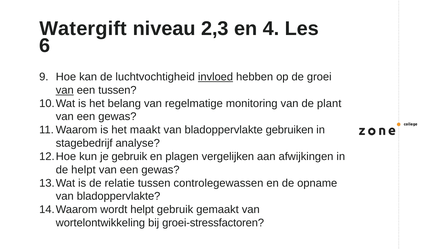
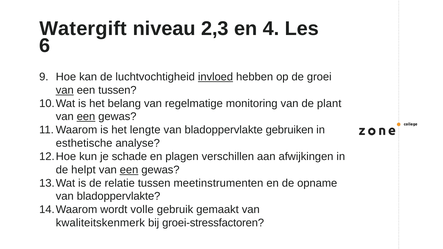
een underline: none -> present (86, 117)
maakt: maakt -> lengte (145, 130)
stagebedrijf: stagebedrijf -> esthetische (84, 143)
je gebruik: gebruik -> schade (129, 157)
vergelijken: vergelijken -> verschillen (228, 157)
een underline: none -> present (129, 170)
controlegewassen: controlegewassen -> meetinstrumenten (218, 183)
wordt helpt: helpt -> volle (142, 210)
wortelontwikkeling: wortelontwikkeling -> kwaliteitskenmerk (100, 223)
